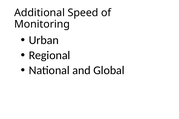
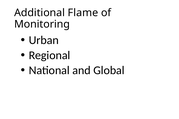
Speed: Speed -> Flame (83, 13)
